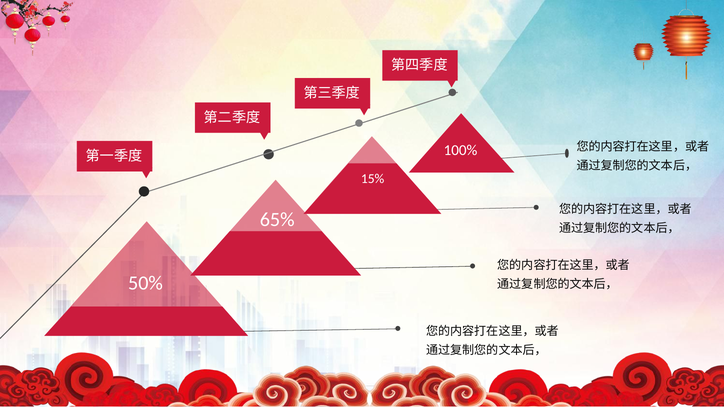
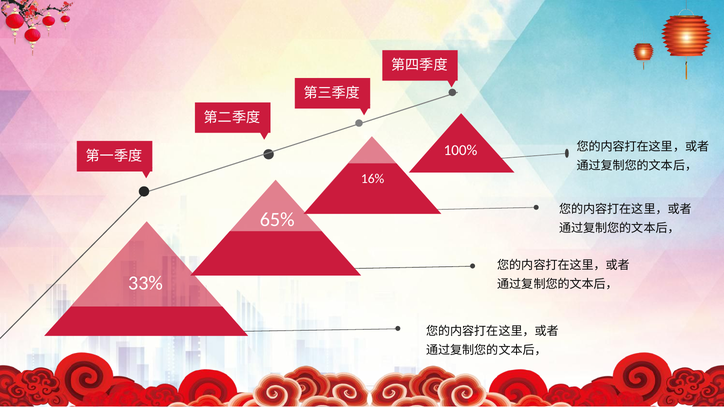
15%: 15% -> 16% (373, 179)
50%: 50% -> 33% (145, 283)
